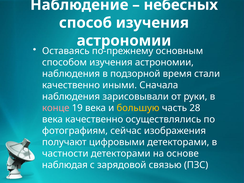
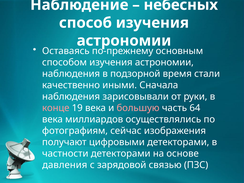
большую colour: yellow -> pink (138, 108)
28: 28 -> 64 (195, 108)
века качественно: качественно -> миллиардов (94, 119)
наблюдая: наблюдая -> давления (65, 165)
